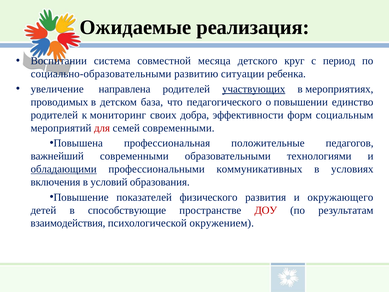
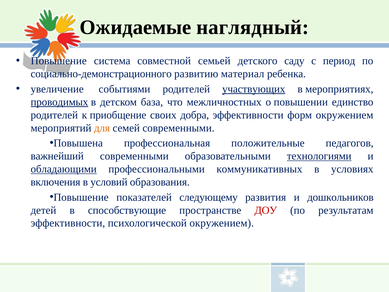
реализация: реализация -> наглядный (253, 27)
Воспитании: Воспитании -> Повышение (59, 61)
месяца: месяца -> семьей (214, 61)
круг: круг -> саду (294, 61)
социально-образовательными: социально-образовательными -> социально-демонстрационного (101, 74)
ситуации: ситуации -> материал (243, 74)
направлена: направлена -> событиями (124, 89)
проводимых underline: none -> present (59, 102)
педагогического: педагогического -> межличностных (224, 102)
мониторинг: мониторинг -> приобщение (118, 115)
форм социальным: социальным -> окружением (345, 115)
для colour: red -> orange (102, 128)
технологиями underline: none -> present (319, 156)
физического: физического -> следующему (209, 197)
окружающего: окружающего -> дошкольников (340, 197)
взаимодействия: взаимодействия -> эффективности (68, 223)
